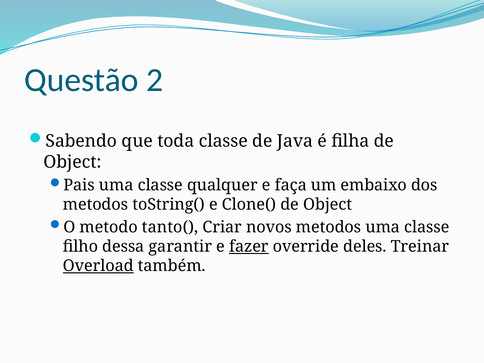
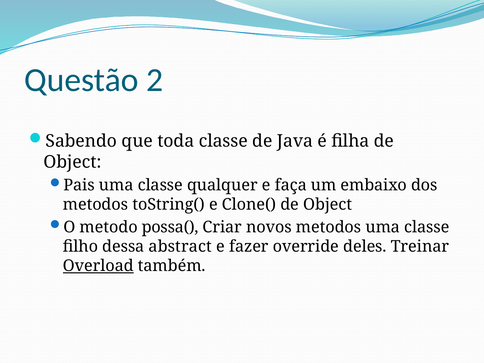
tanto(: tanto( -> possa( (170, 227)
garantir: garantir -> abstract (180, 247)
fazer underline: present -> none (249, 247)
